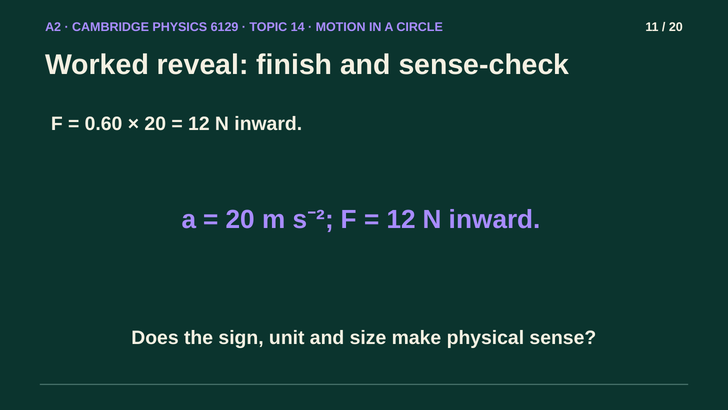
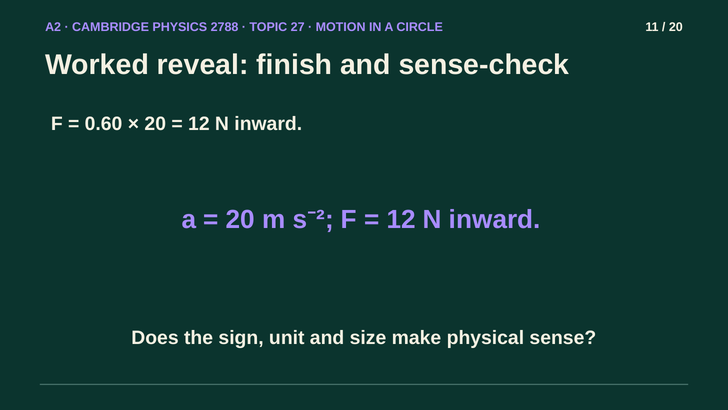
6129: 6129 -> 2788 (225, 27)
14: 14 -> 27 (298, 27)
